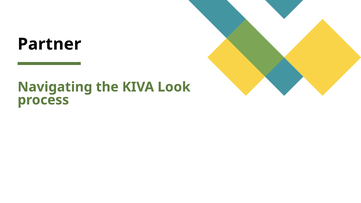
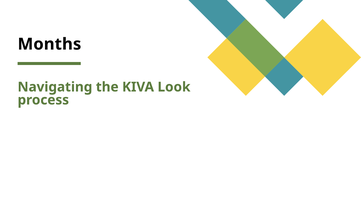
Partner: Partner -> Months (49, 44)
